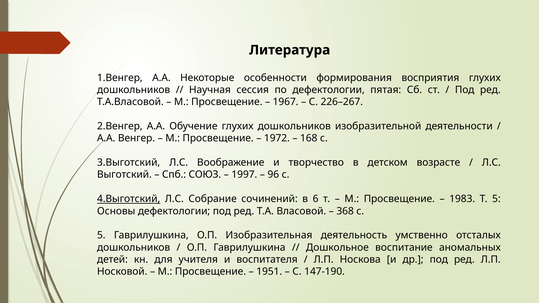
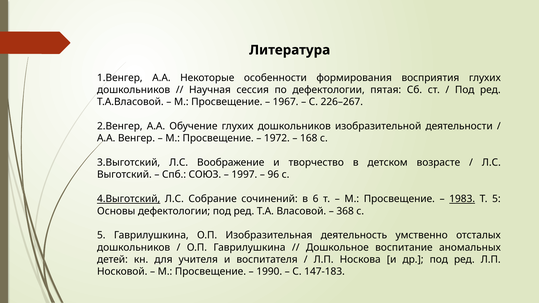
1983 underline: none -> present (462, 199)
1951: 1951 -> 1990 (269, 272)
147-190: 147-190 -> 147-183 (325, 272)
